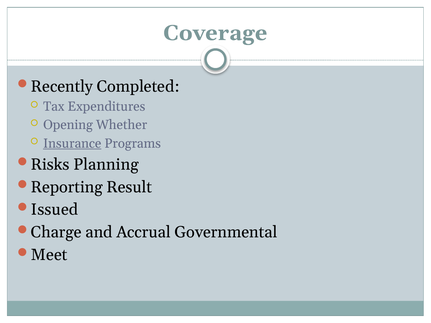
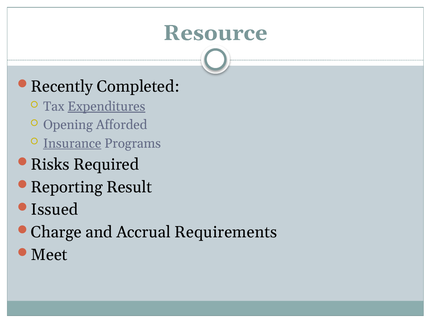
Coverage: Coverage -> Resource (215, 33)
Expenditures underline: none -> present (106, 107)
Whether: Whether -> Afforded (122, 125)
Planning: Planning -> Required (106, 165)
Governmental: Governmental -> Requirements (226, 232)
